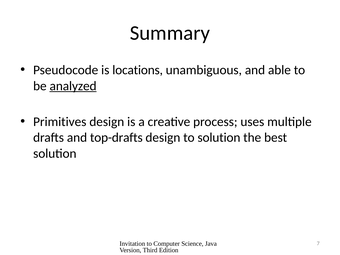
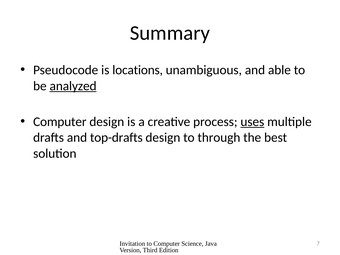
Primitives: Primitives -> Computer (60, 122)
uses underline: none -> present (252, 122)
to solution: solution -> through (219, 138)
